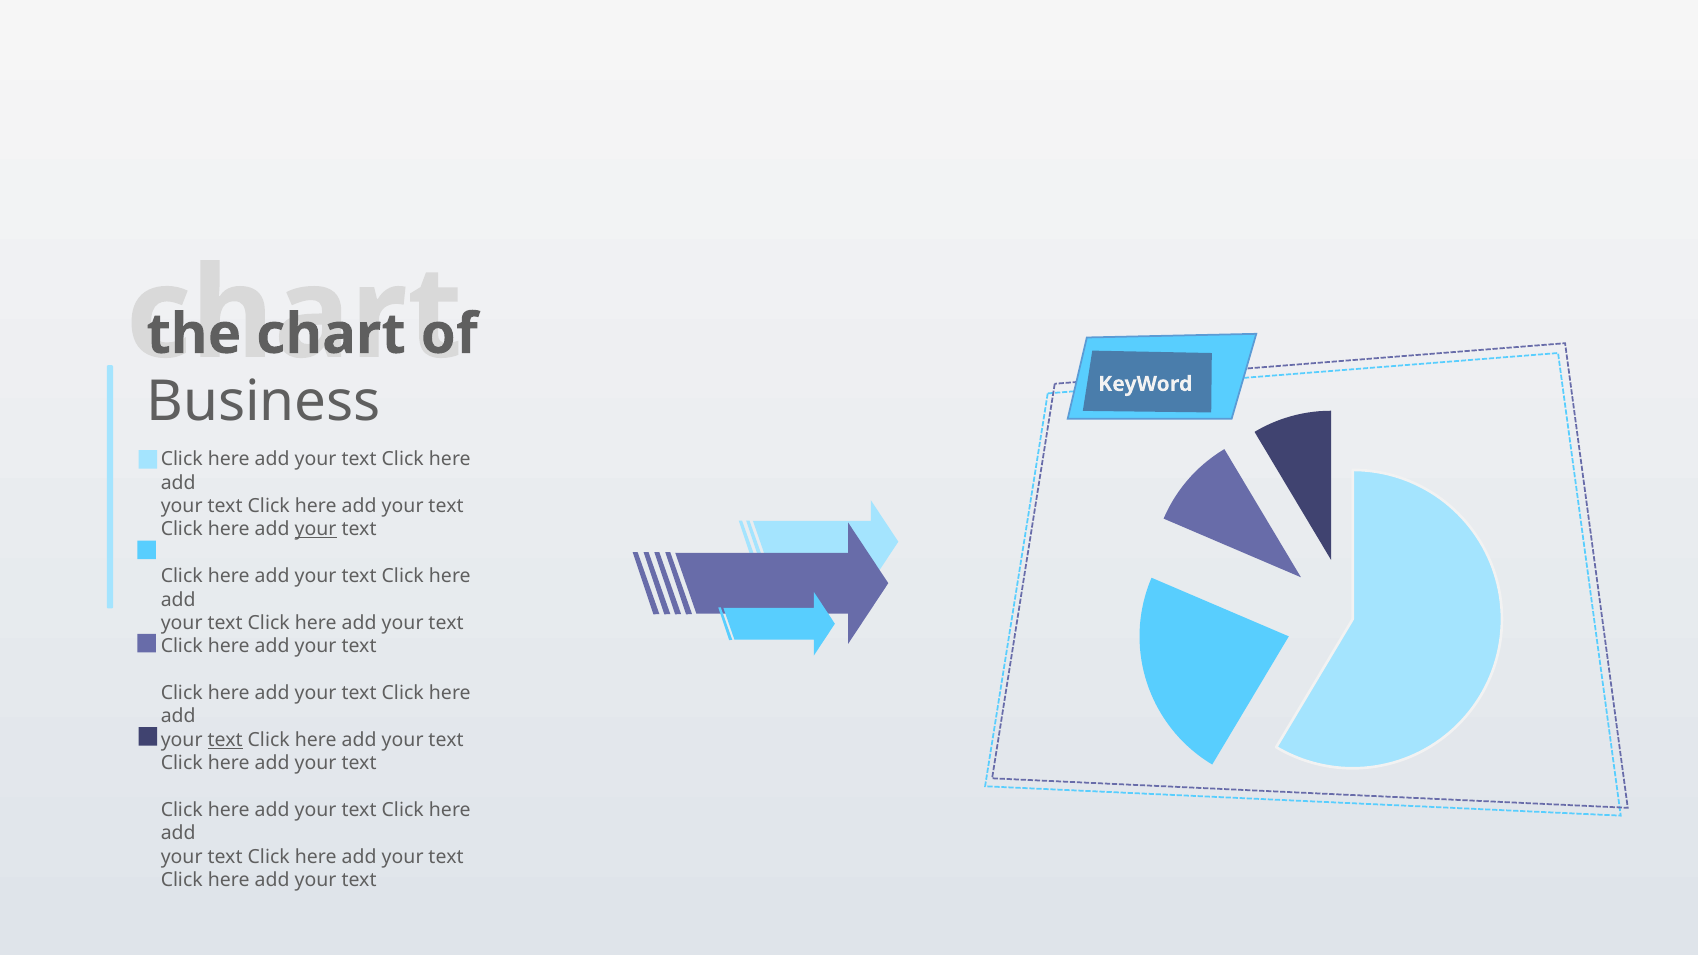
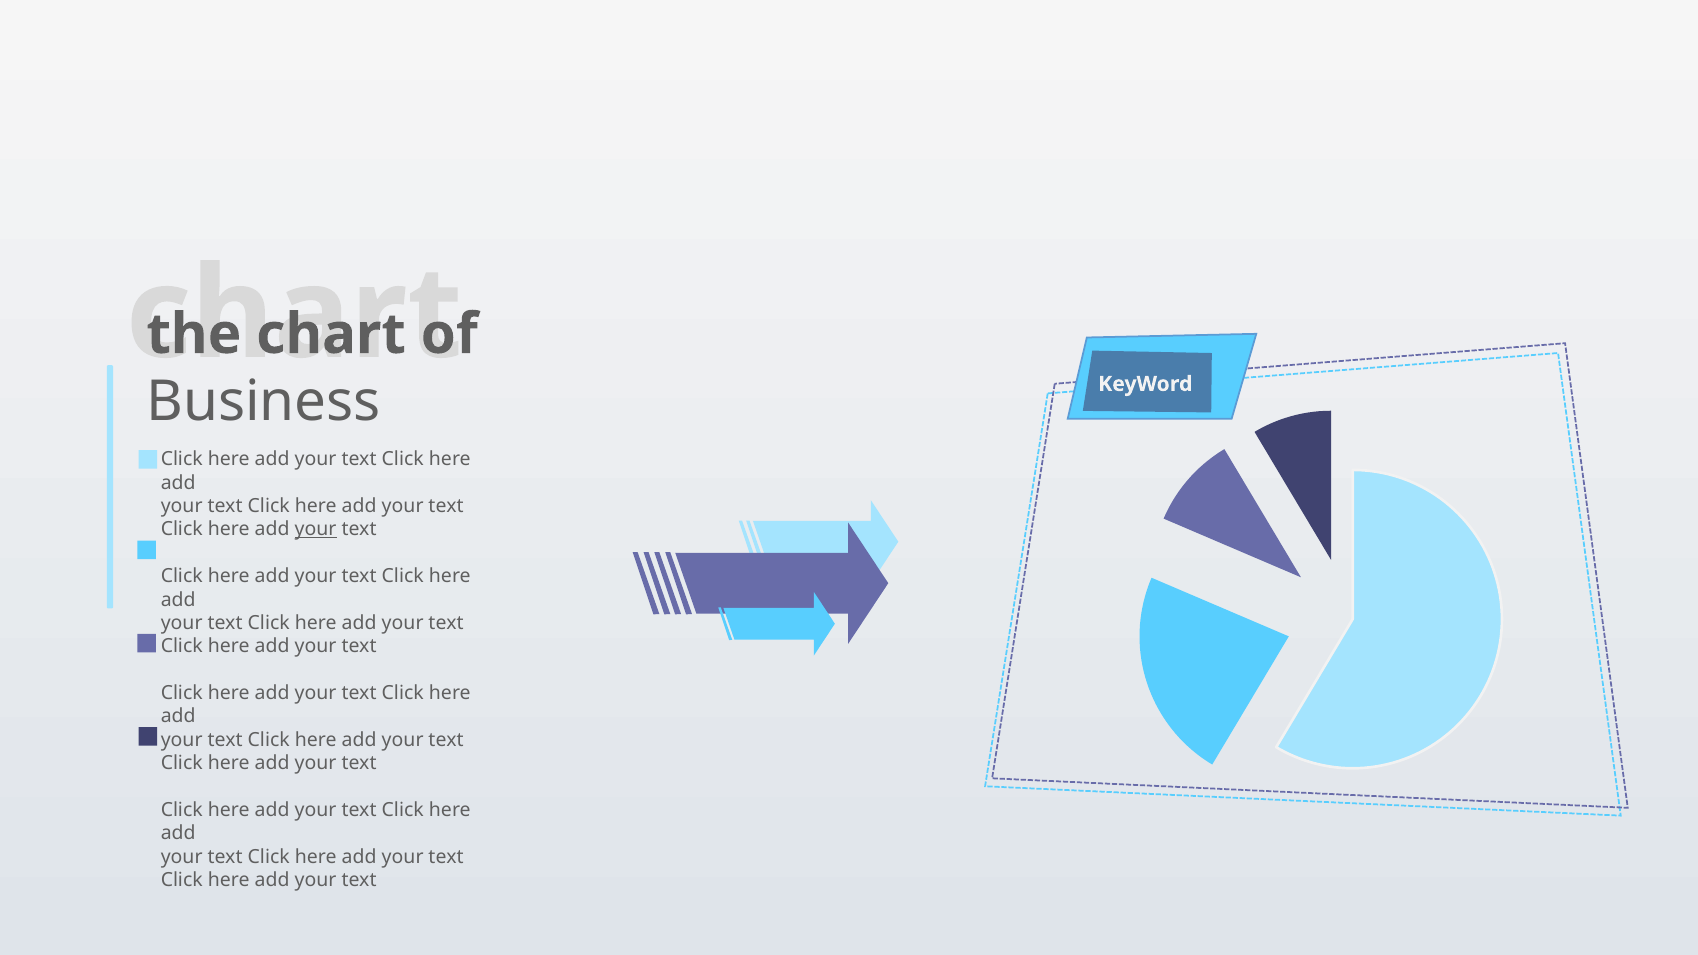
text underline: present -> none (225, 740)
